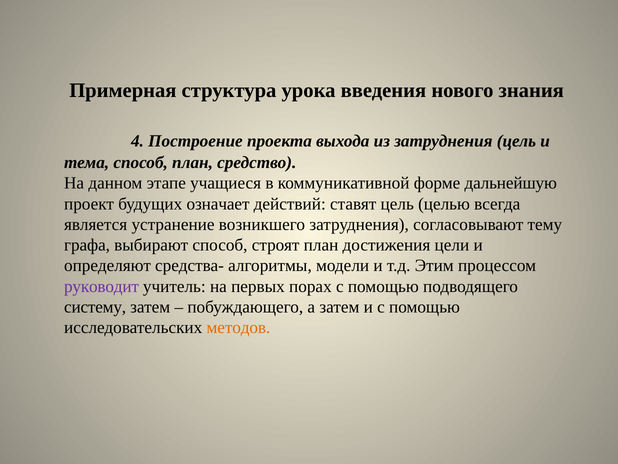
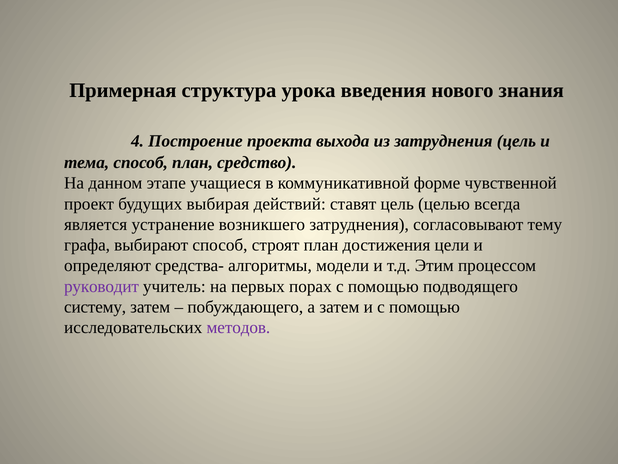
дальнейшую: дальнейшую -> чувственной (511, 183)
означает: означает -> выбирая (218, 204)
методов colour: orange -> purple (238, 327)
